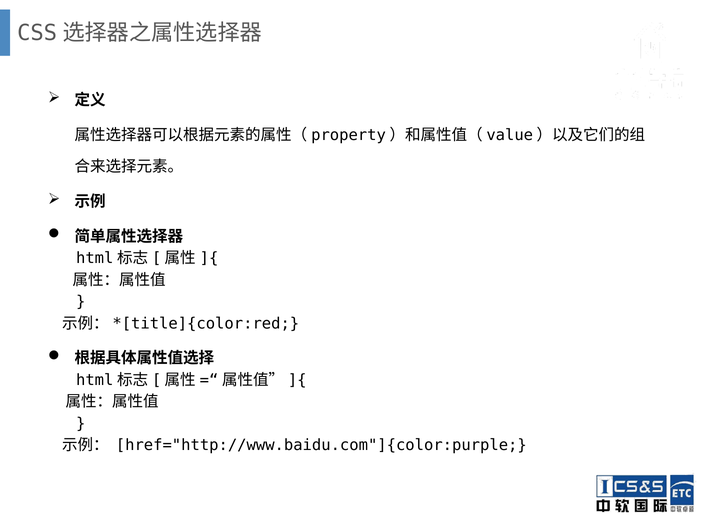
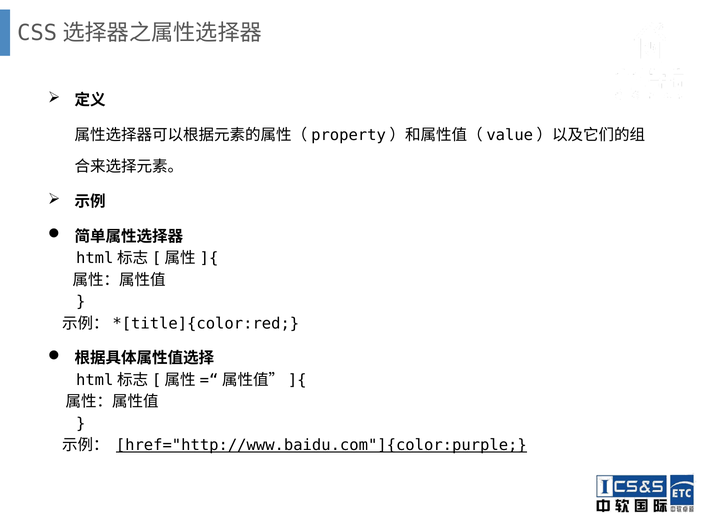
href="http://www.baidu.com"]{color:purple underline: none -> present (321, 445)
